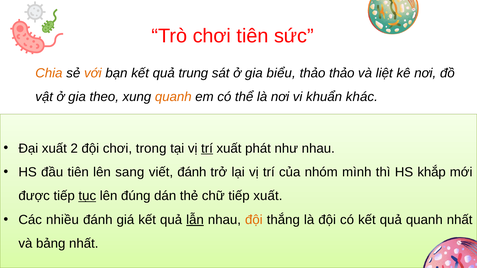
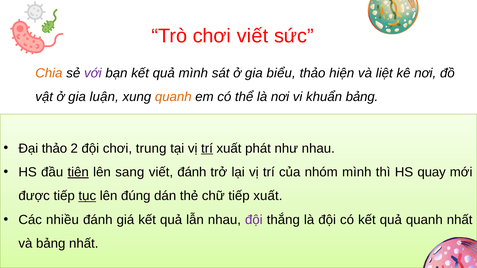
chơi tiên: tiên -> viết (252, 36)
với colour: orange -> purple (93, 73)
quả trung: trung -> mình (193, 73)
thảo thảo: thảo -> hiện (342, 73)
theo: theo -> luận (104, 97)
khuẩn khác: khác -> bảng (362, 97)
Đại xuất: xuất -> thảo (54, 149)
trong: trong -> trung (151, 149)
tiên underline: none -> present (78, 172)
khắp: khắp -> quay (432, 172)
lẫn underline: present -> none (195, 220)
đội colour: orange -> purple (254, 220)
